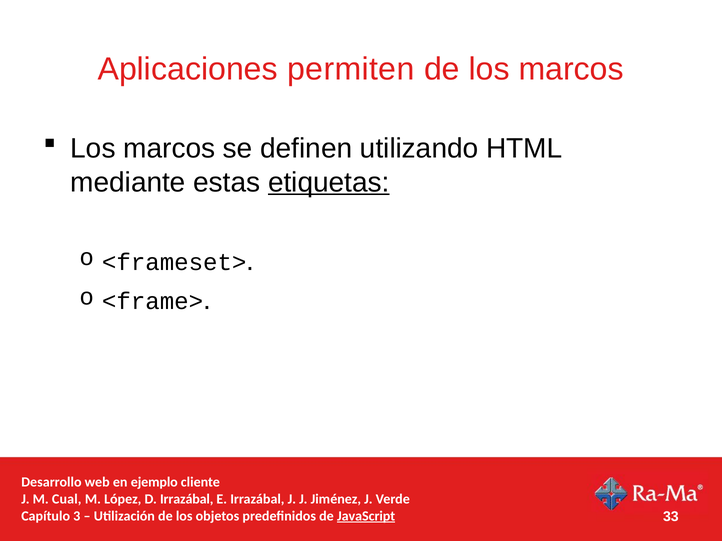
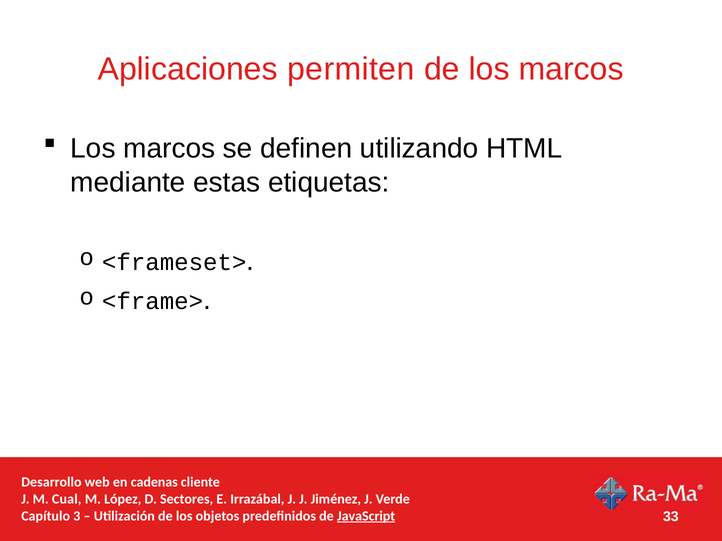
etiquetas underline: present -> none (329, 182)
ejemplo: ejemplo -> cadenas (154, 483)
D Irrazábal: Irrazábal -> Sectores (187, 500)
